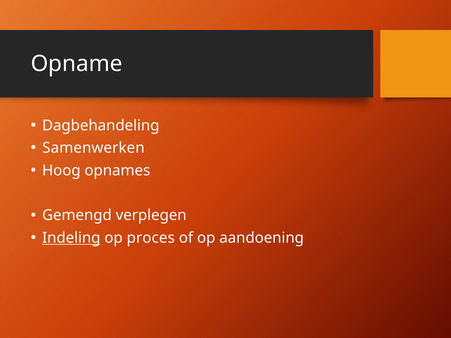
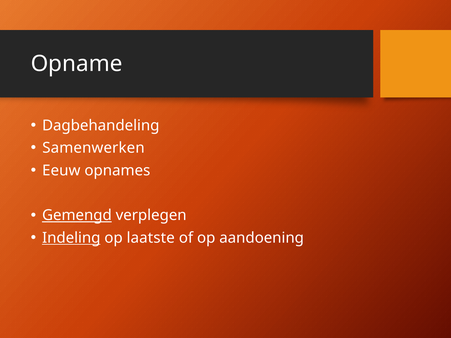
Hoog: Hoog -> Eeuw (61, 171)
Gemengd underline: none -> present (77, 216)
proces: proces -> laatste (151, 238)
